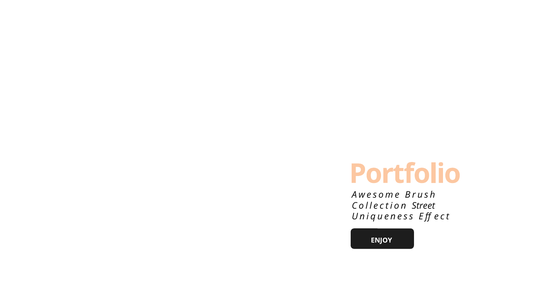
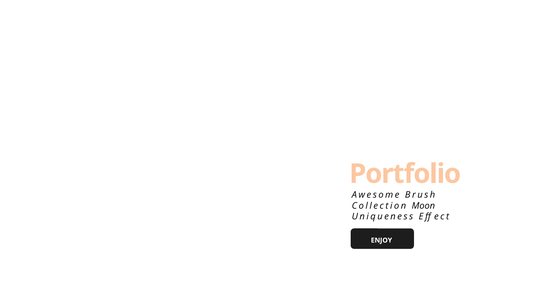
Street: Street -> Moon (423, 206)
